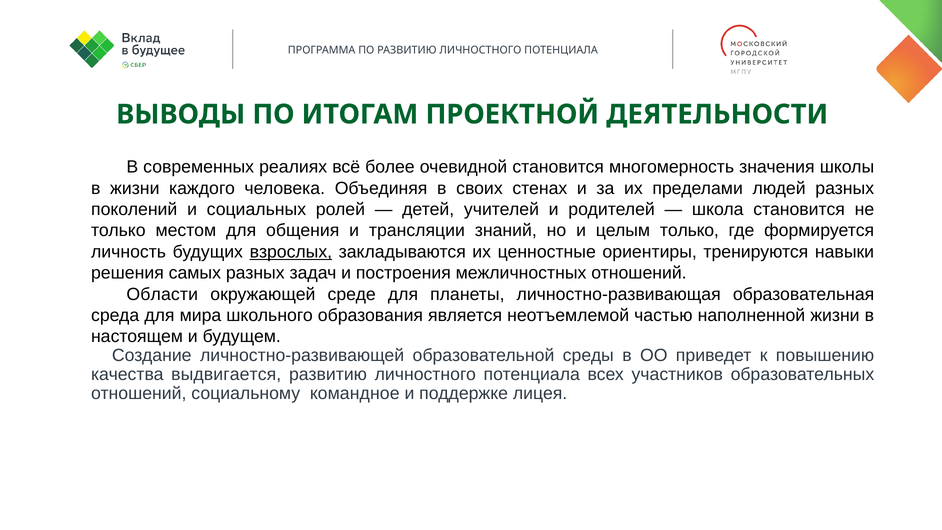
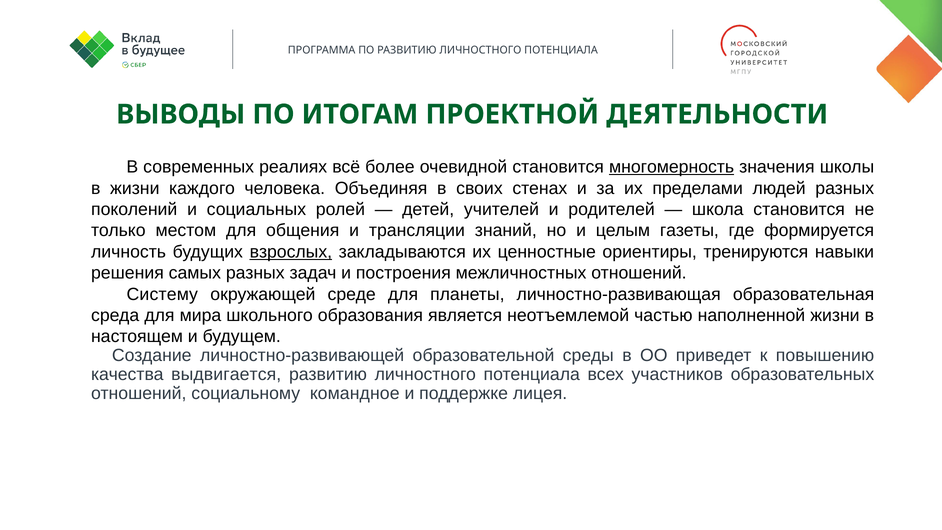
многомерность underline: none -> present (672, 167)
целым только: только -> газеты (689, 231)
Области: Области -> Систему (162, 294)
